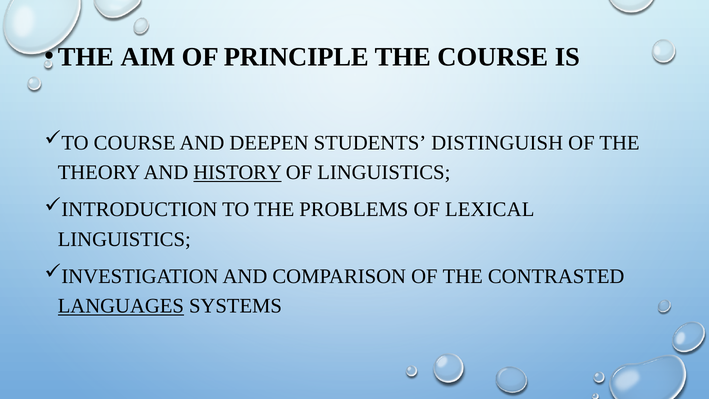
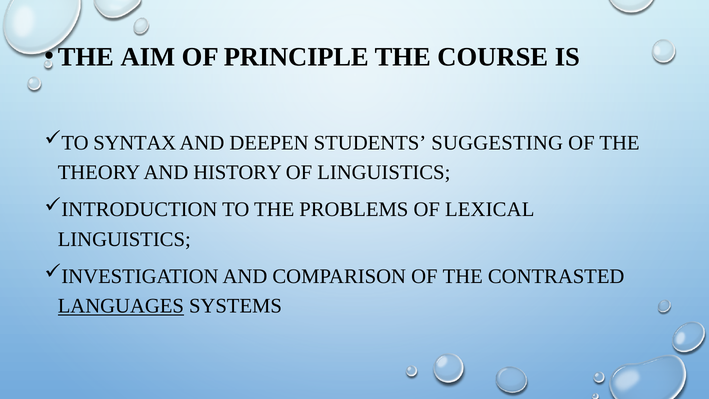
COURSE: COURSE -> SYNTAX (135, 143)
DISTINGUISH: DISTINGUISH -> SUGGESTING (497, 143)
HISTORY underline: present -> none (238, 172)
